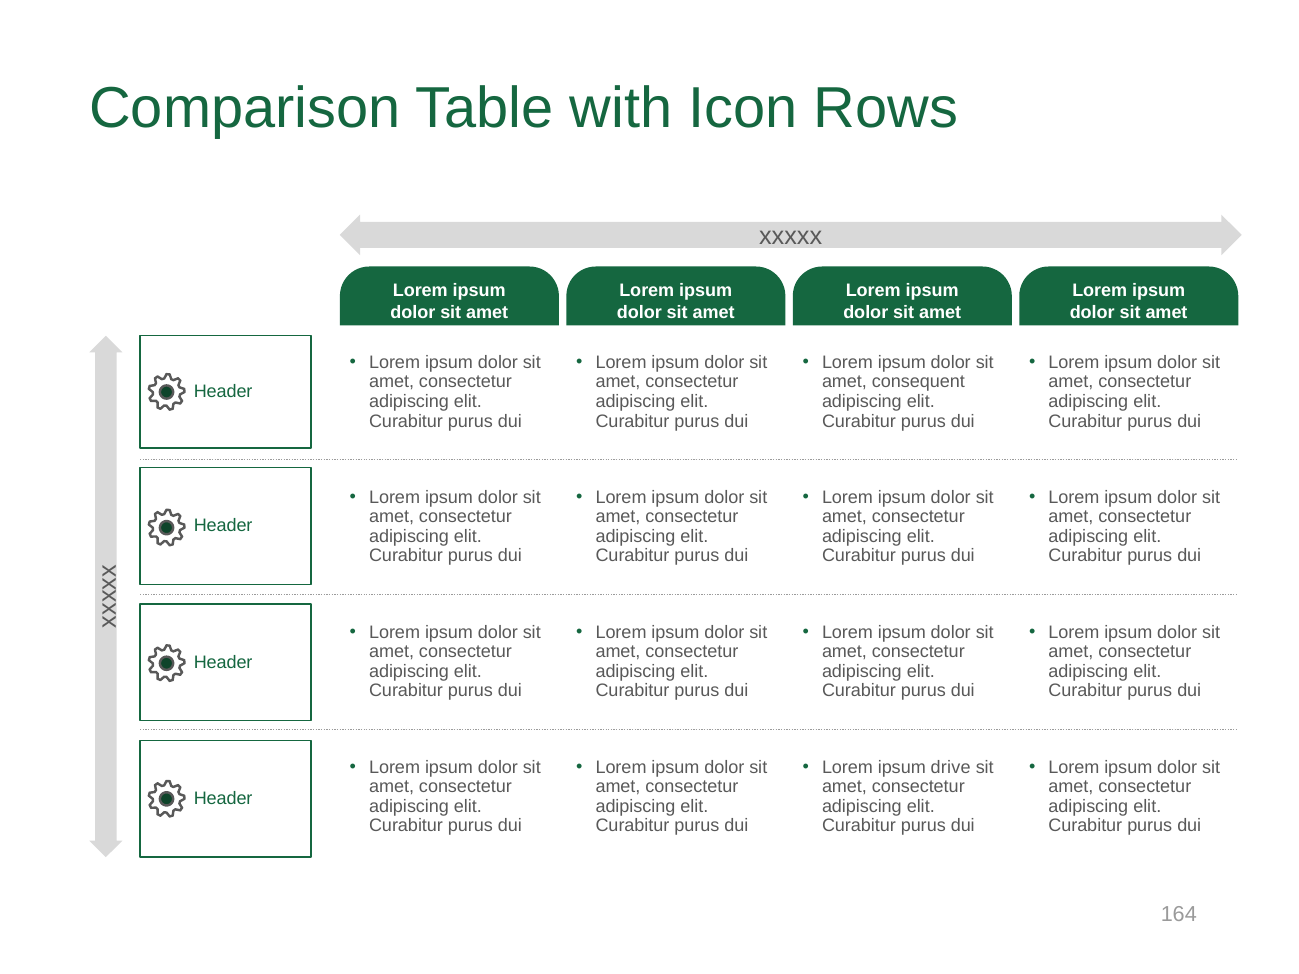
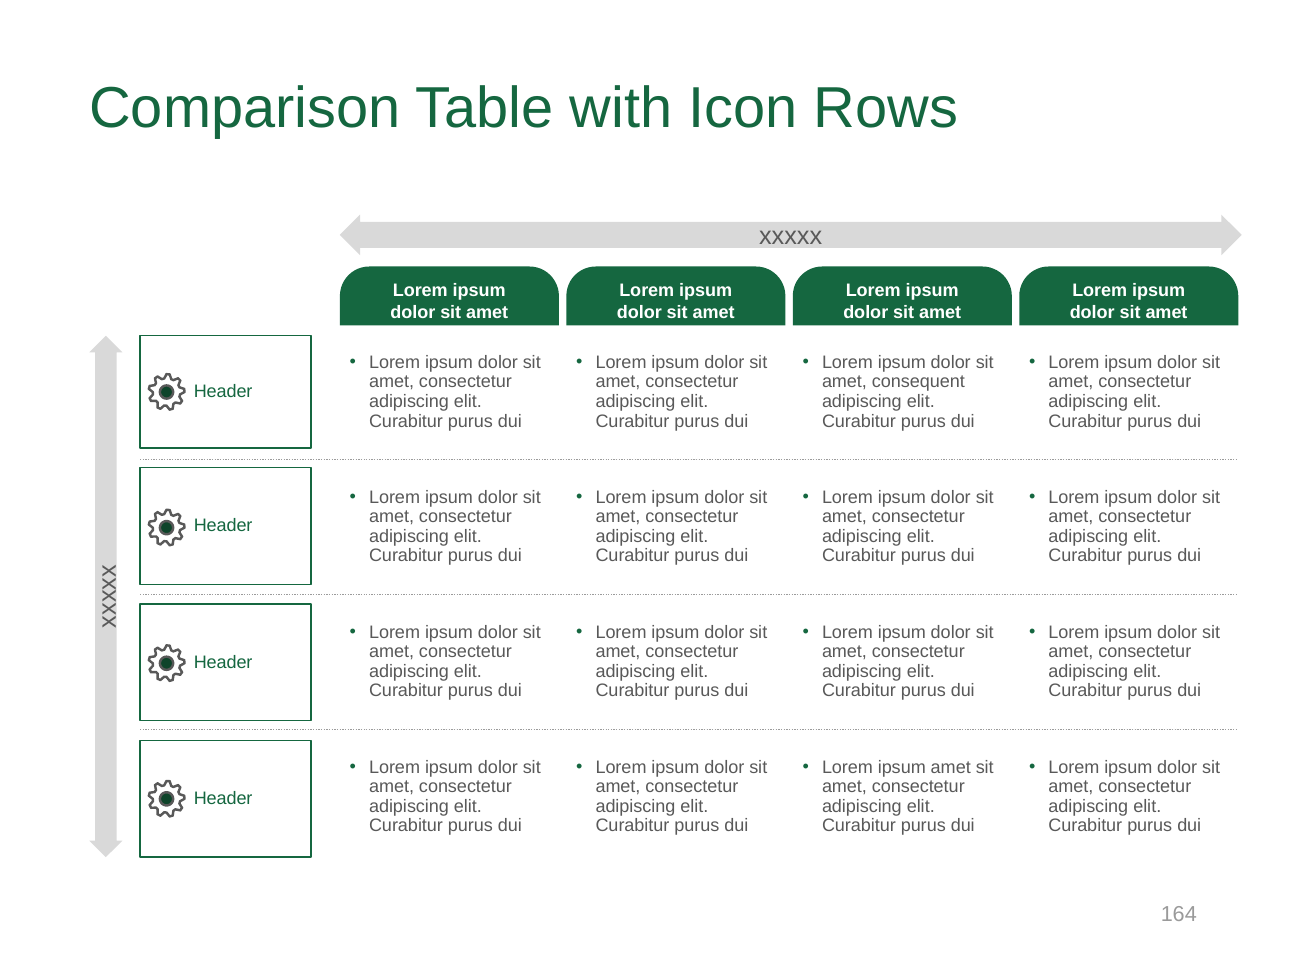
ipsum drive: drive -> amet (951, 767)
